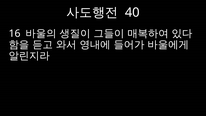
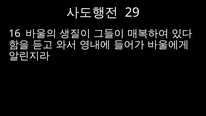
40: 40 -> 29 (132, 12)
